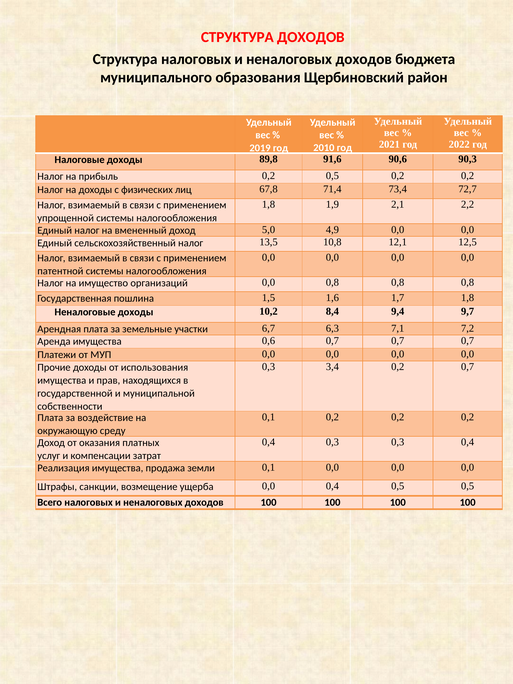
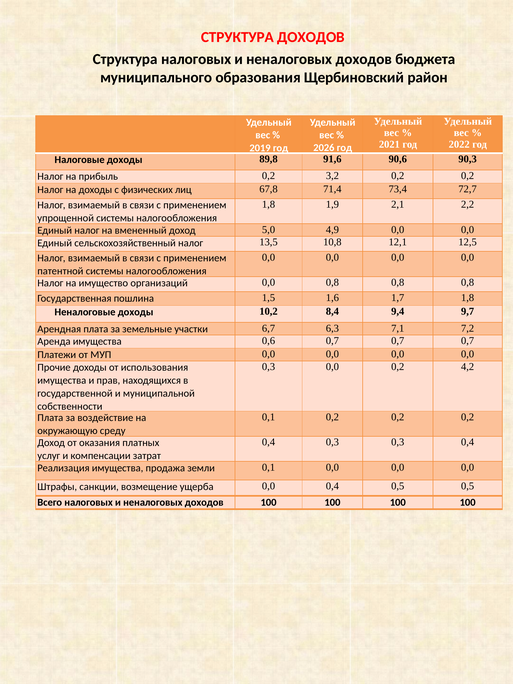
2010: 2010 -> 2026 (324, 148)
0,2 0,5: 0,5 -> 3,2 (332, 176)
0,3 3,4: 3,4 -> 0,0 (332, 367)
0,2 0,7: 0,7 -> 4,2 (468, 367)
